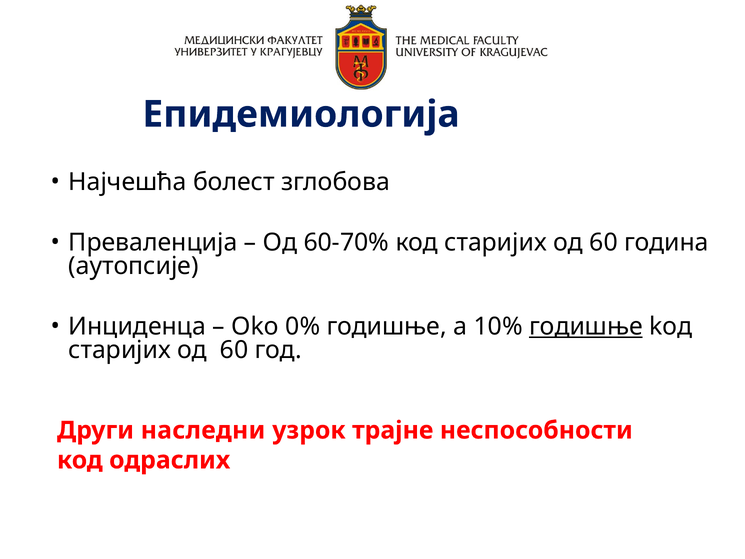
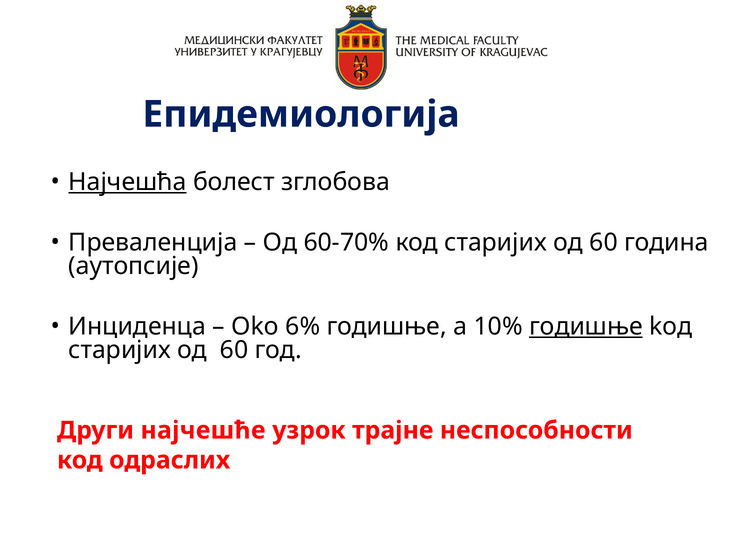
Најчешћа underline: none -> present (127, 182)
0%: 0% -> 6% (303, 326)
наследни: наследни -> најчешће (203, 430)
